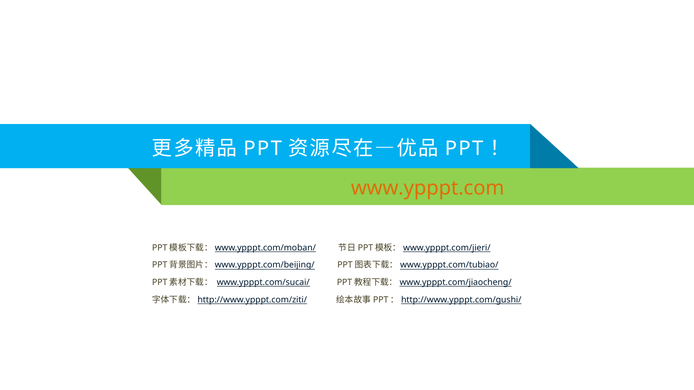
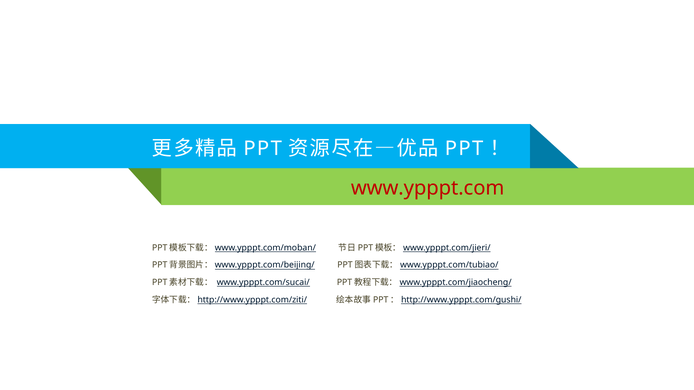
www.ypppt.com colour: orange -> red (428, 188)
